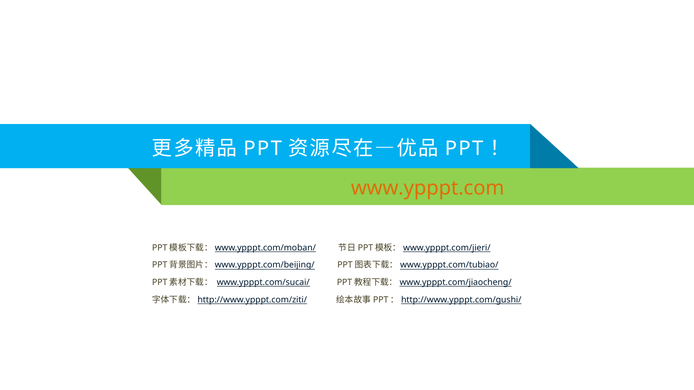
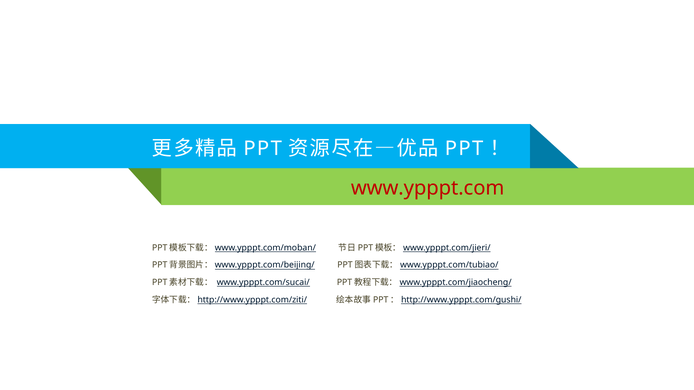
www.ypppt.com colour: orange -> red (428, 188)
